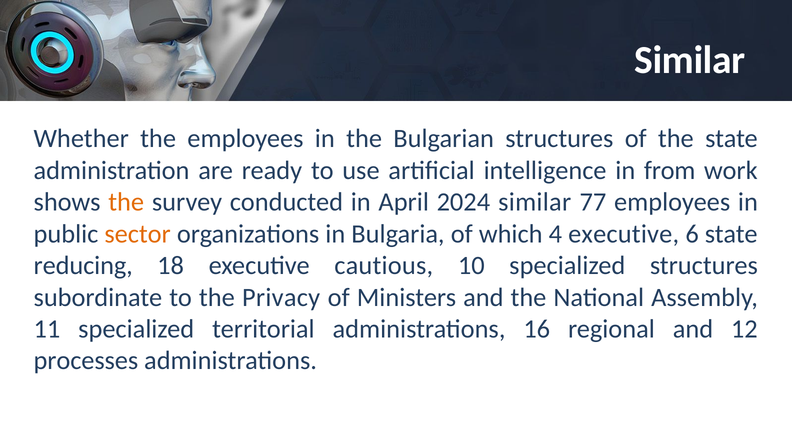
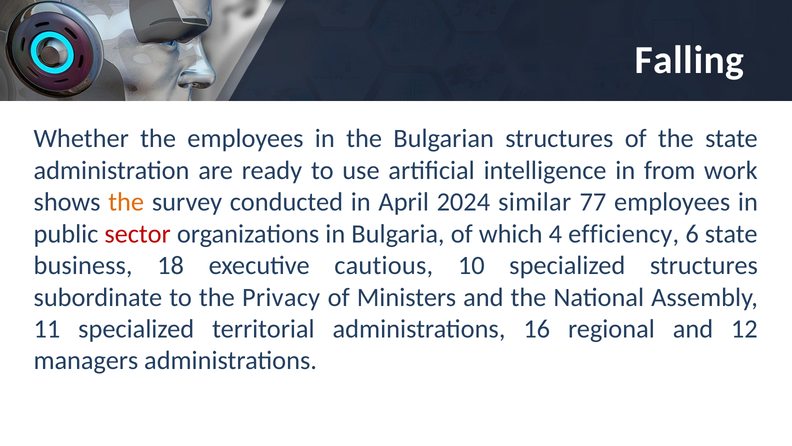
Similar: Similar -> Falling (689, 60)
sector colour: orange -> red (138, 234)
4 executive: executive -> efficiency (624, 234)
reducing: reducing -> business (83, 265)
processes: processes -> managers (86, 360)
